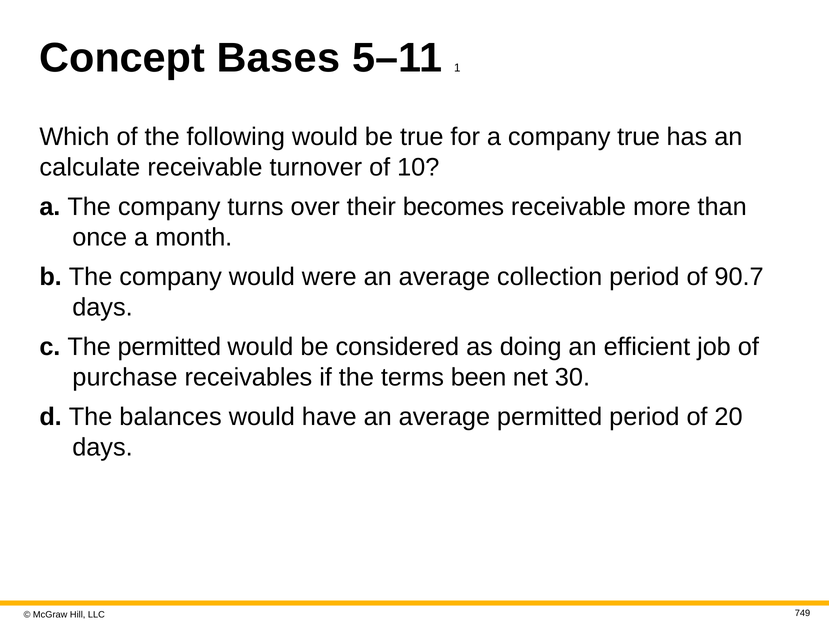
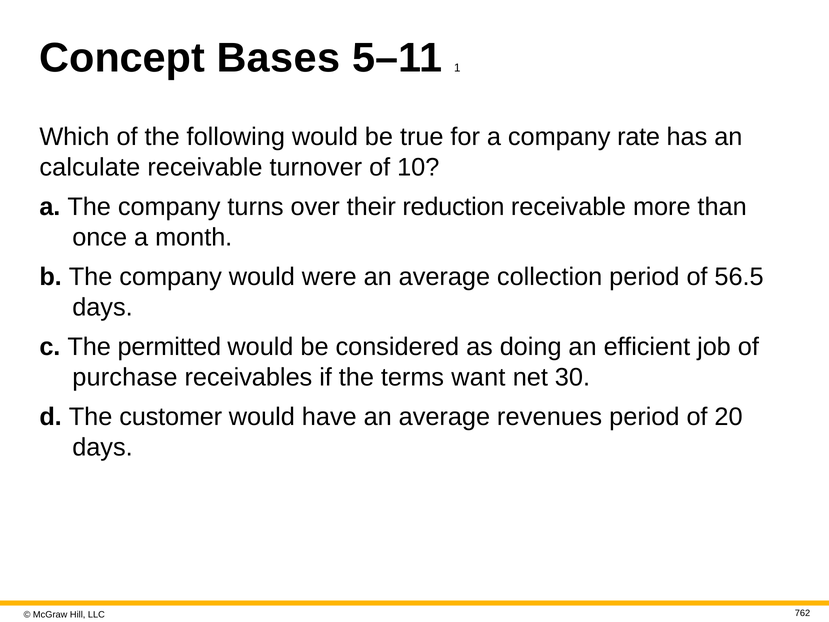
company true: true -> rate (639, 137)
becomes: becomes -> reduction (453, 207)
90.7: 90.7 -> 56.5 (739, 277)
been: been -> want (478, 377)
balances: balances -> customer (171, 417)
average permitted: permitted -> revenues (550, 417)
749: 749 -> 762 (802, 613)
